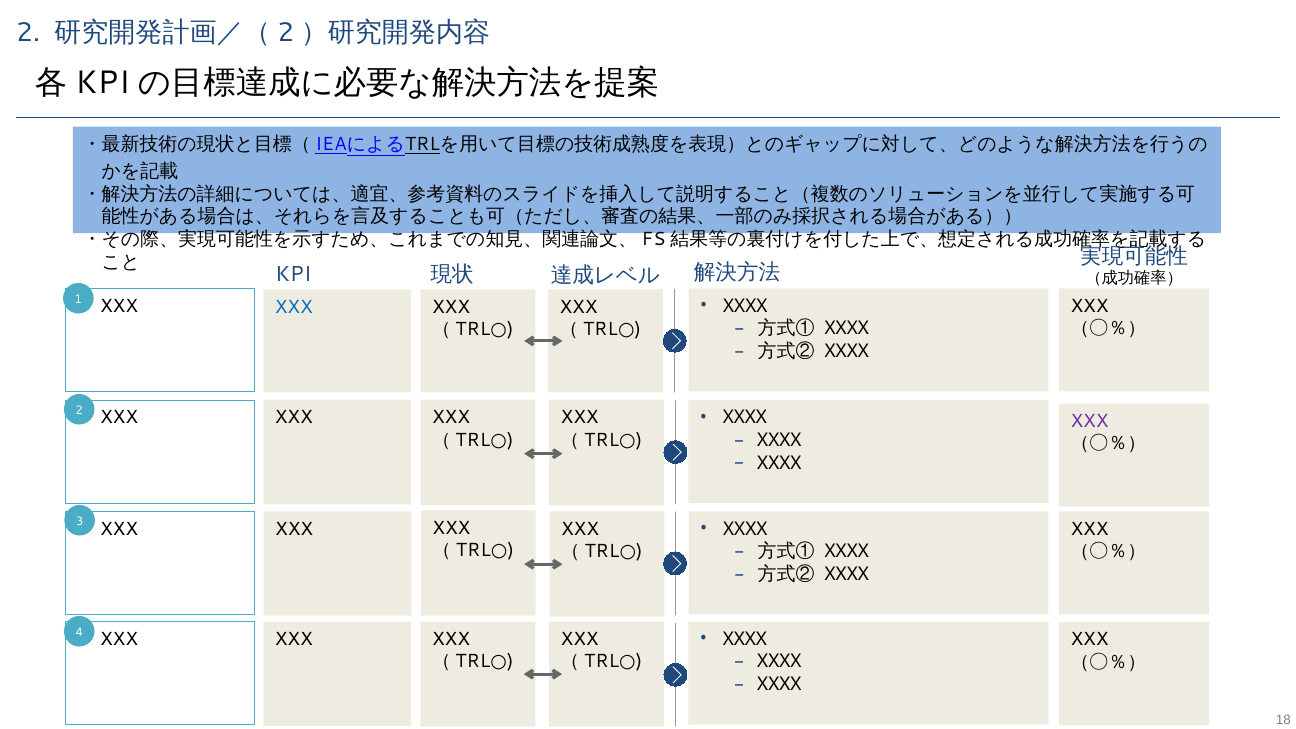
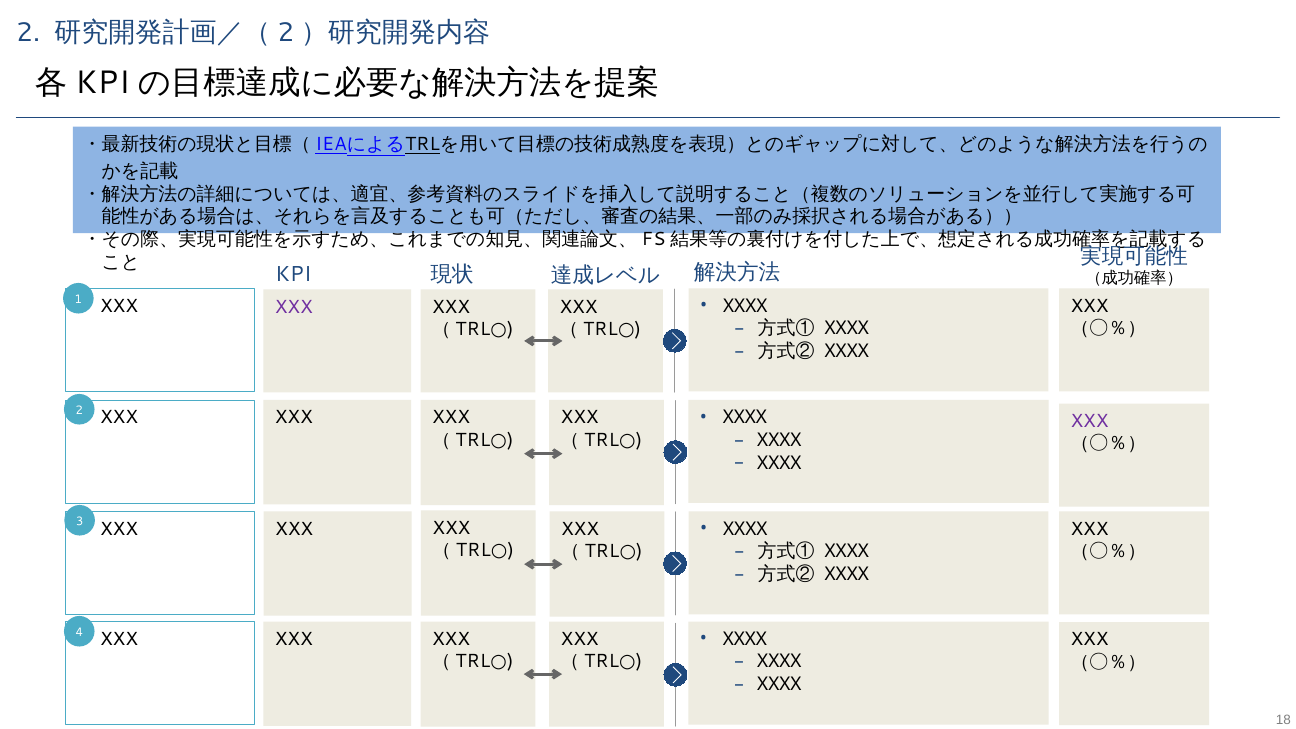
XXX colour: blue -> purple (294, 307)
